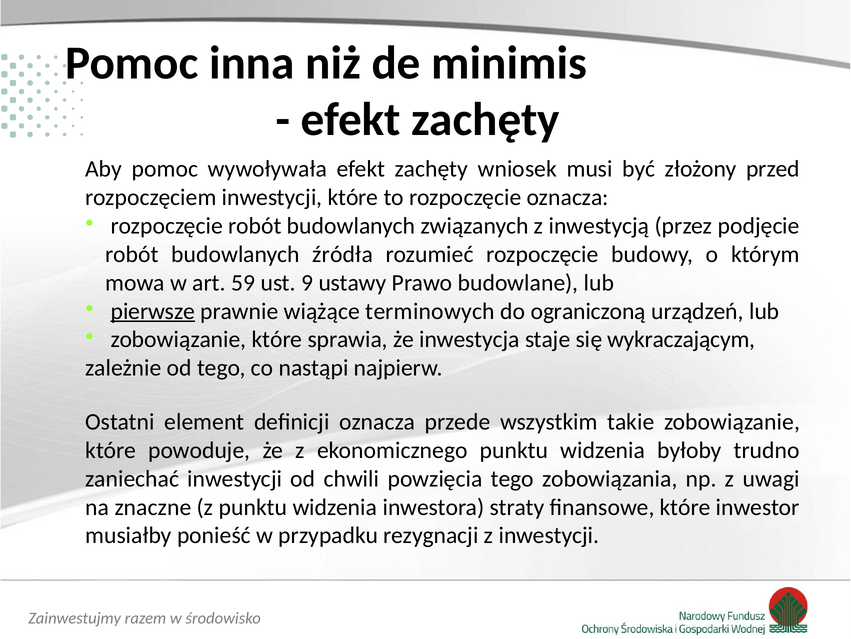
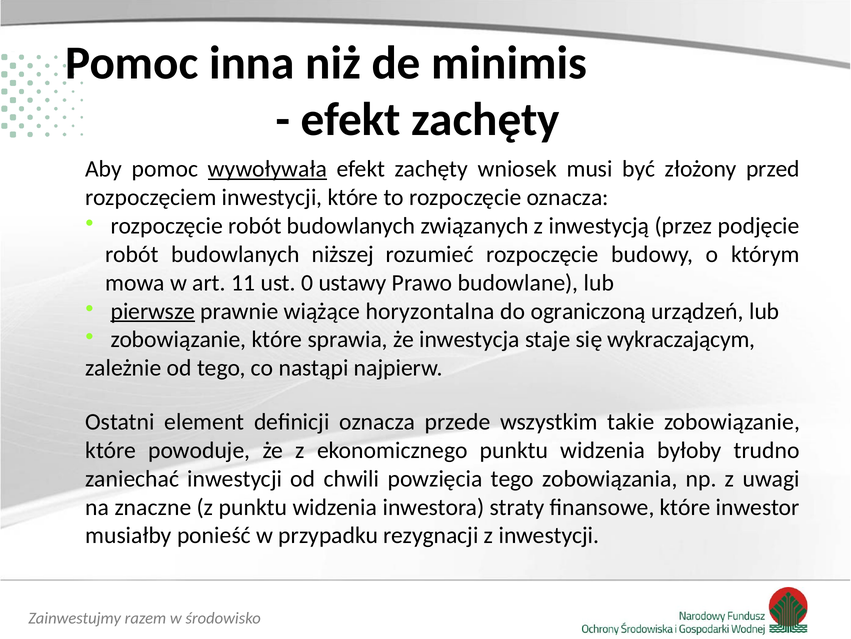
wywoływała underline: none -> present (267, 169)
źródła: źródła -> niższej (343, 254)
59: 59 -> 11 (243, 282)
9: 9 -> 0 (307, 282)
terminowych: terminowych -> horyzontalna (430, 311)
